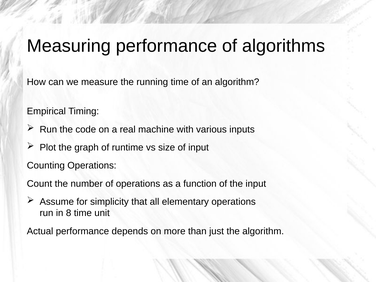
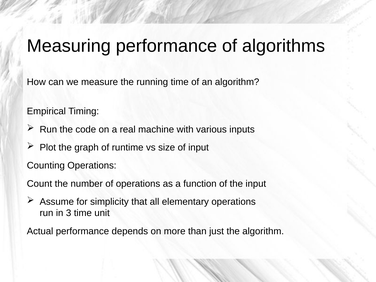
8: 8 -> 3 (69, 213)
